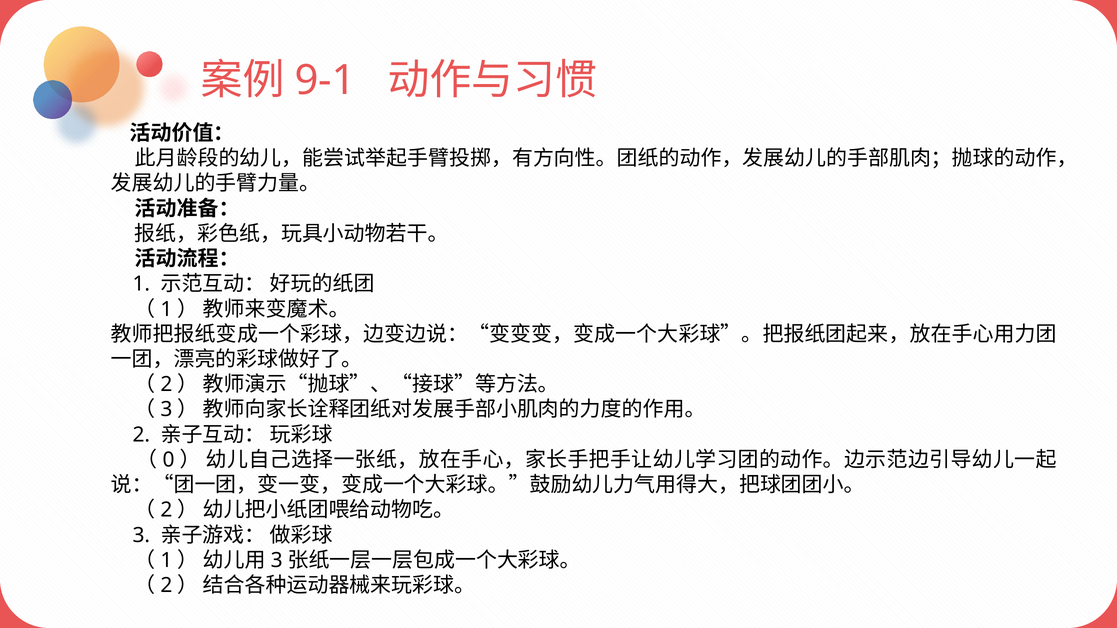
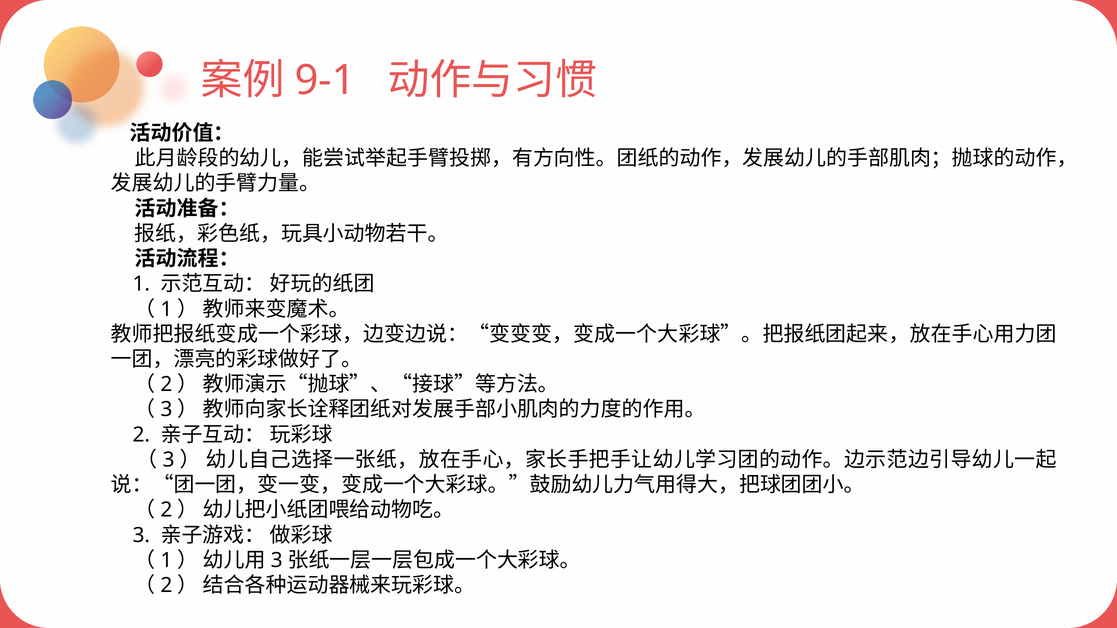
0: 0 -> 3 (169, 460)
